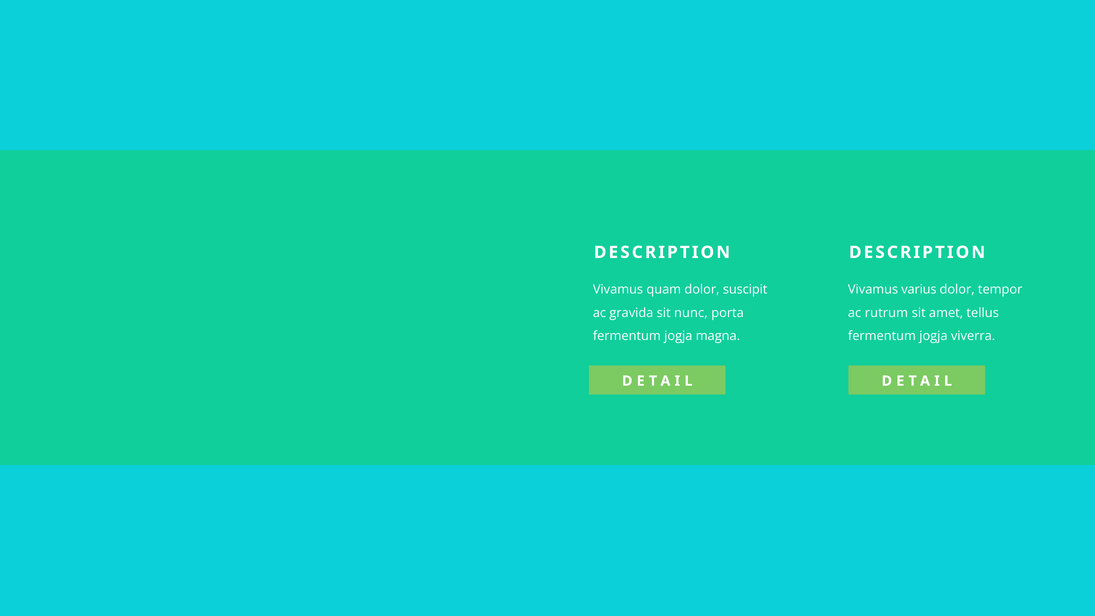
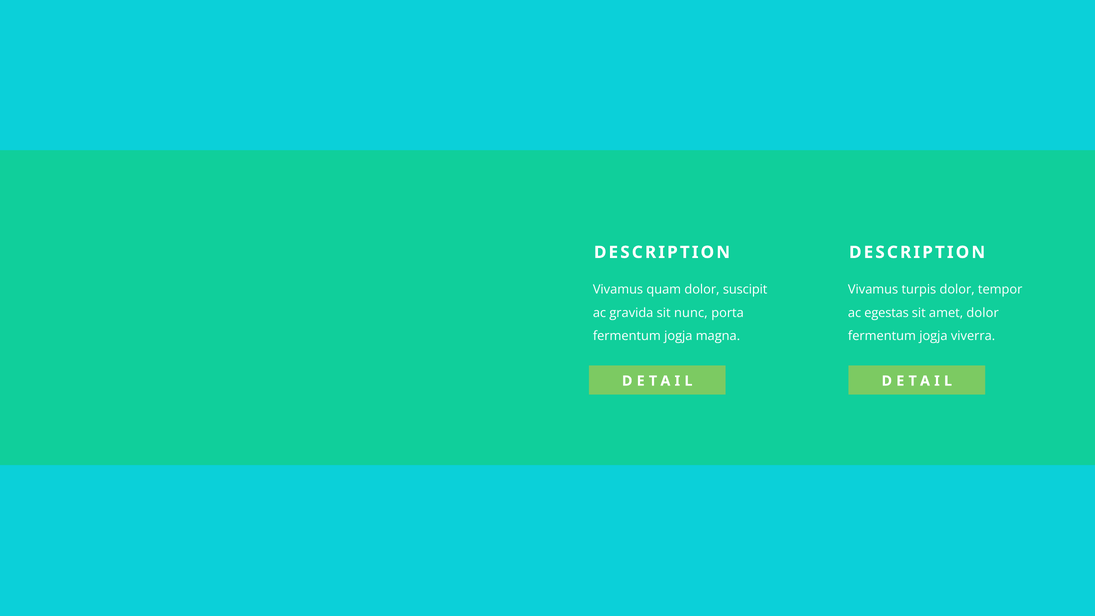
varius: varius -> turpis (919, 290)
rutrum: rutrum -> egestas (887, 313)
amet tellus: tellus -> dolor (983, 313)
